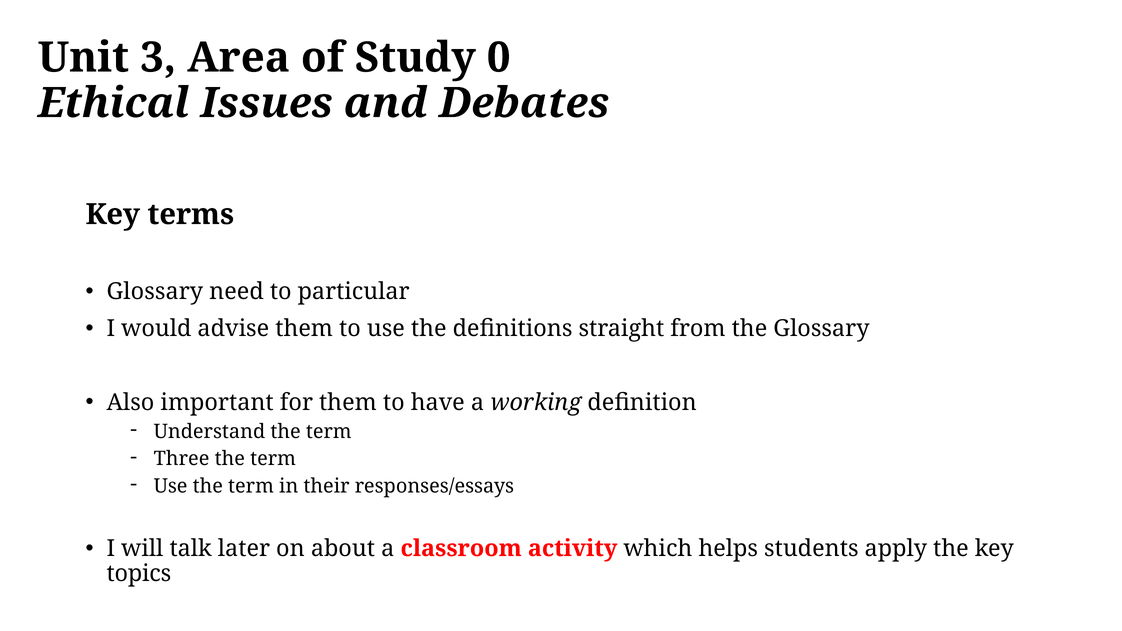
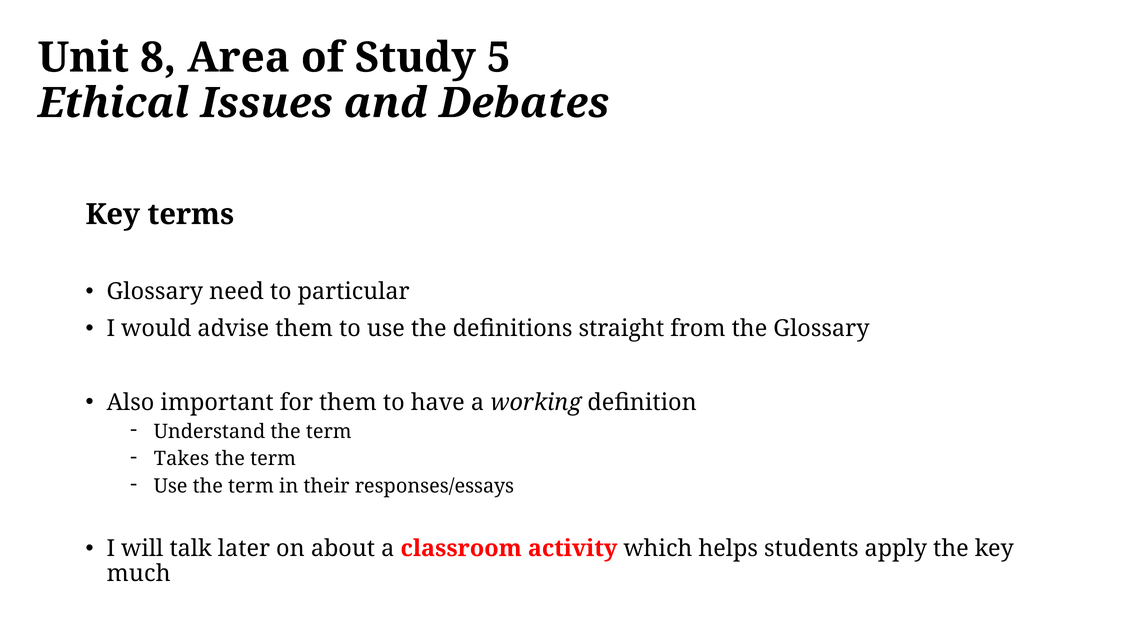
3: 3 -> 8 (158, 58)
0: 0 -> 5 (499, 58)
Three: Three -> Takes (181, 459)
topics: topics -> much (139, 574)
